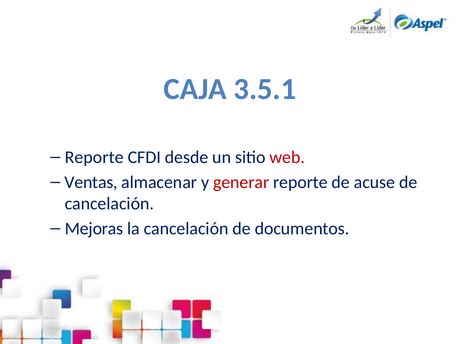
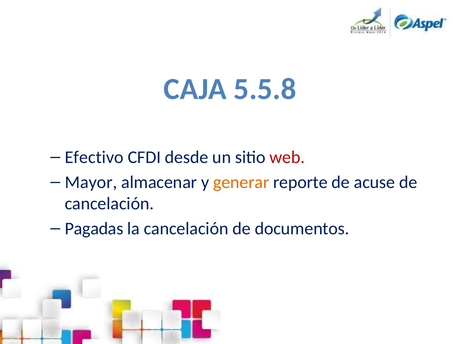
3.5.1: 3.5.1 -> 5.5.8 (265, 89)
Reporte: Reporte -> Efectivo (94, 157)
Ventas: Ventas -> Mayor (91, 182)
generar colour: red -> orange (241, 182)
Mejoras: Mejoras -> Pagadas (94, 229)
